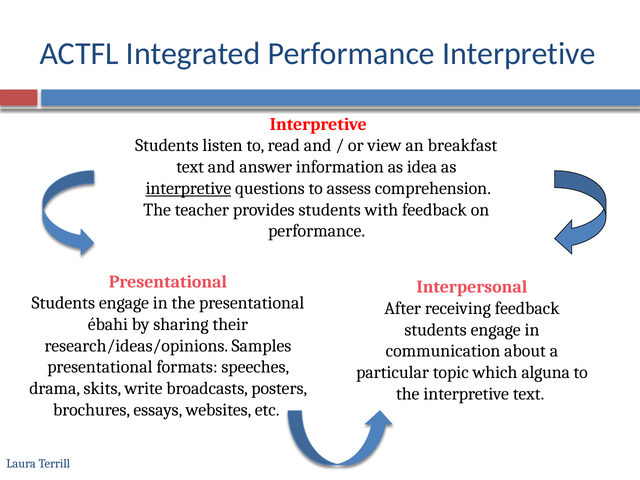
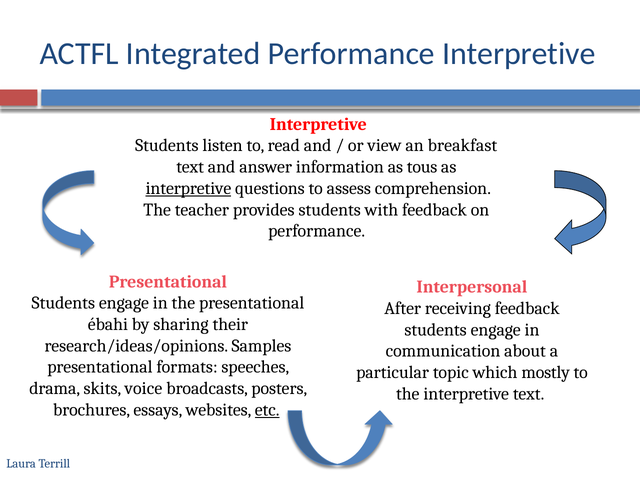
idea: idea -> tous (422, 167)
alguna: alguna -> mostly (546, 372)
write: write -> voice (143, 388)
etc underline: none -> present (267, 410)
